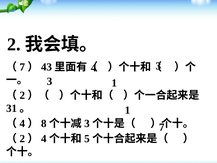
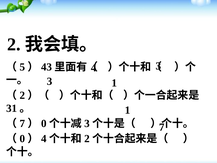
7: 7 -> 5 (22, 67)
4: 4 -> 7 (22, 123)
8: 8 -> 0 (44, 123)
2: 2 -> 0 (22, 139)
5: 5 -> 2 (87, 139)
